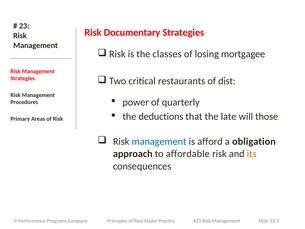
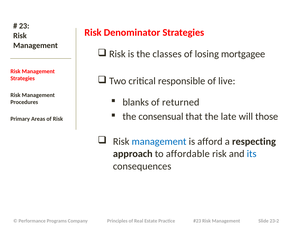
Documentary: Documentary -> Denominator (132, 32)
restaurants: restaurants -> responsible (182, 81)
dist: dist -> live (227, 81)
power: power -> blanks (136, 102)
quarterly: quarterly -> returned (181, 102)
deductions: deductions -> consensual (161, 116)
obligation: obligation -> respecting (254, 141)
its colour: orange -> blue (252, 154)
